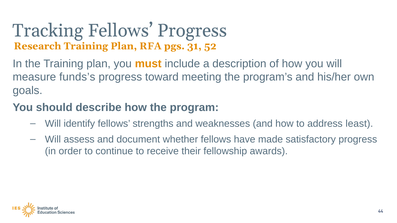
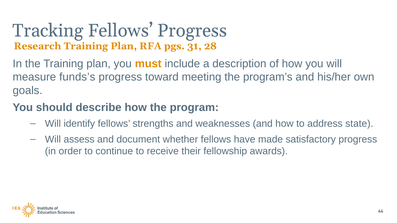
52: 52 -> 28 (210, 46)
least: least -> state (359, 124)
